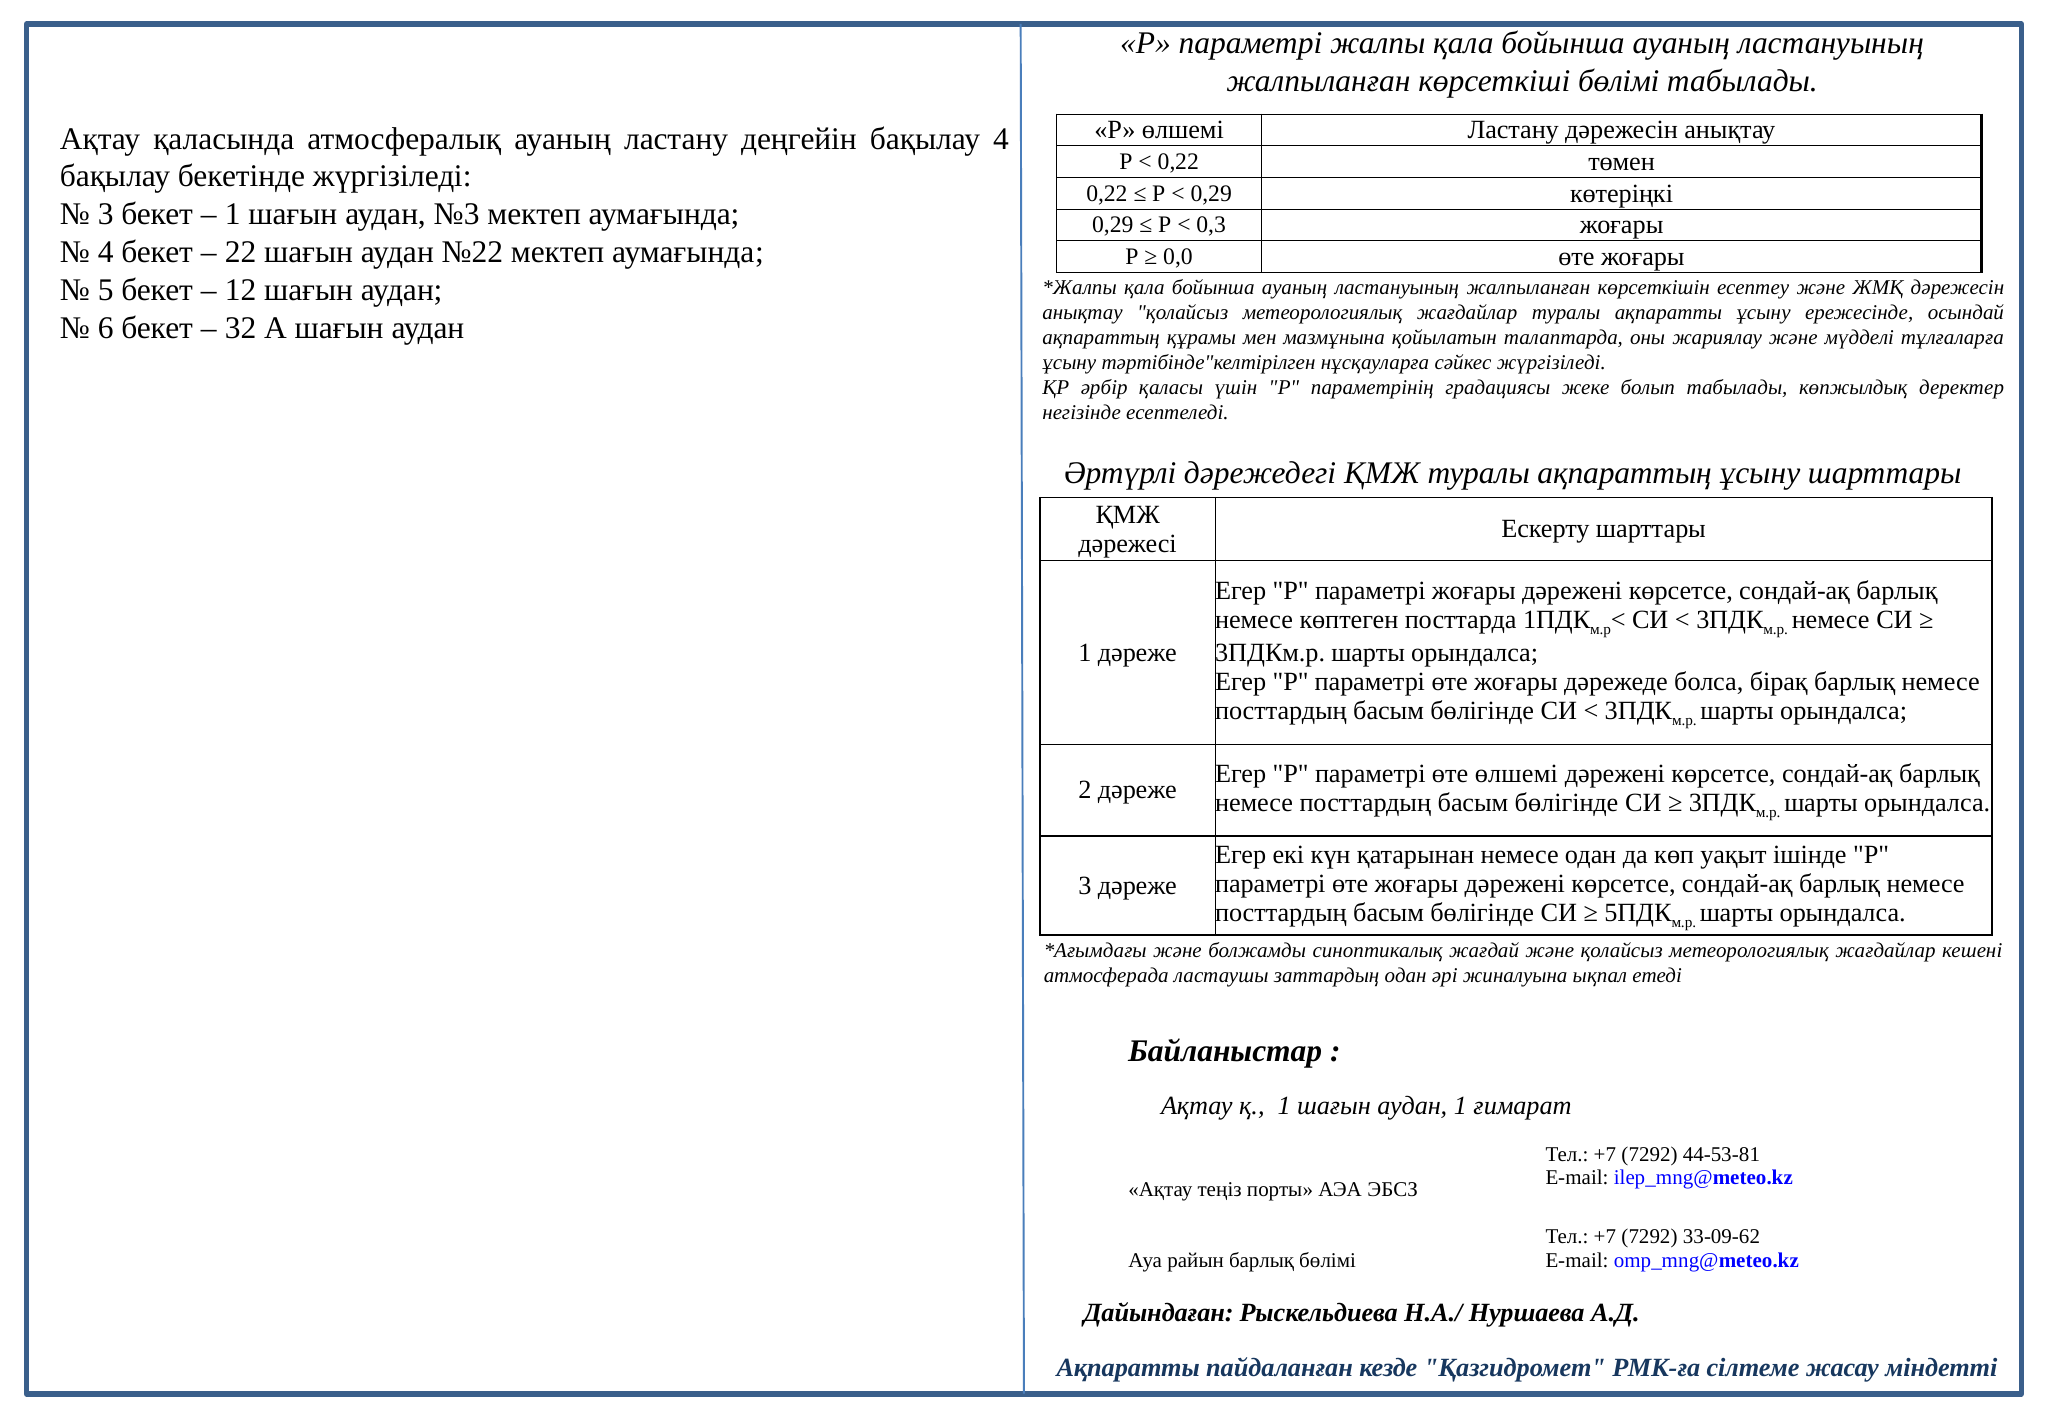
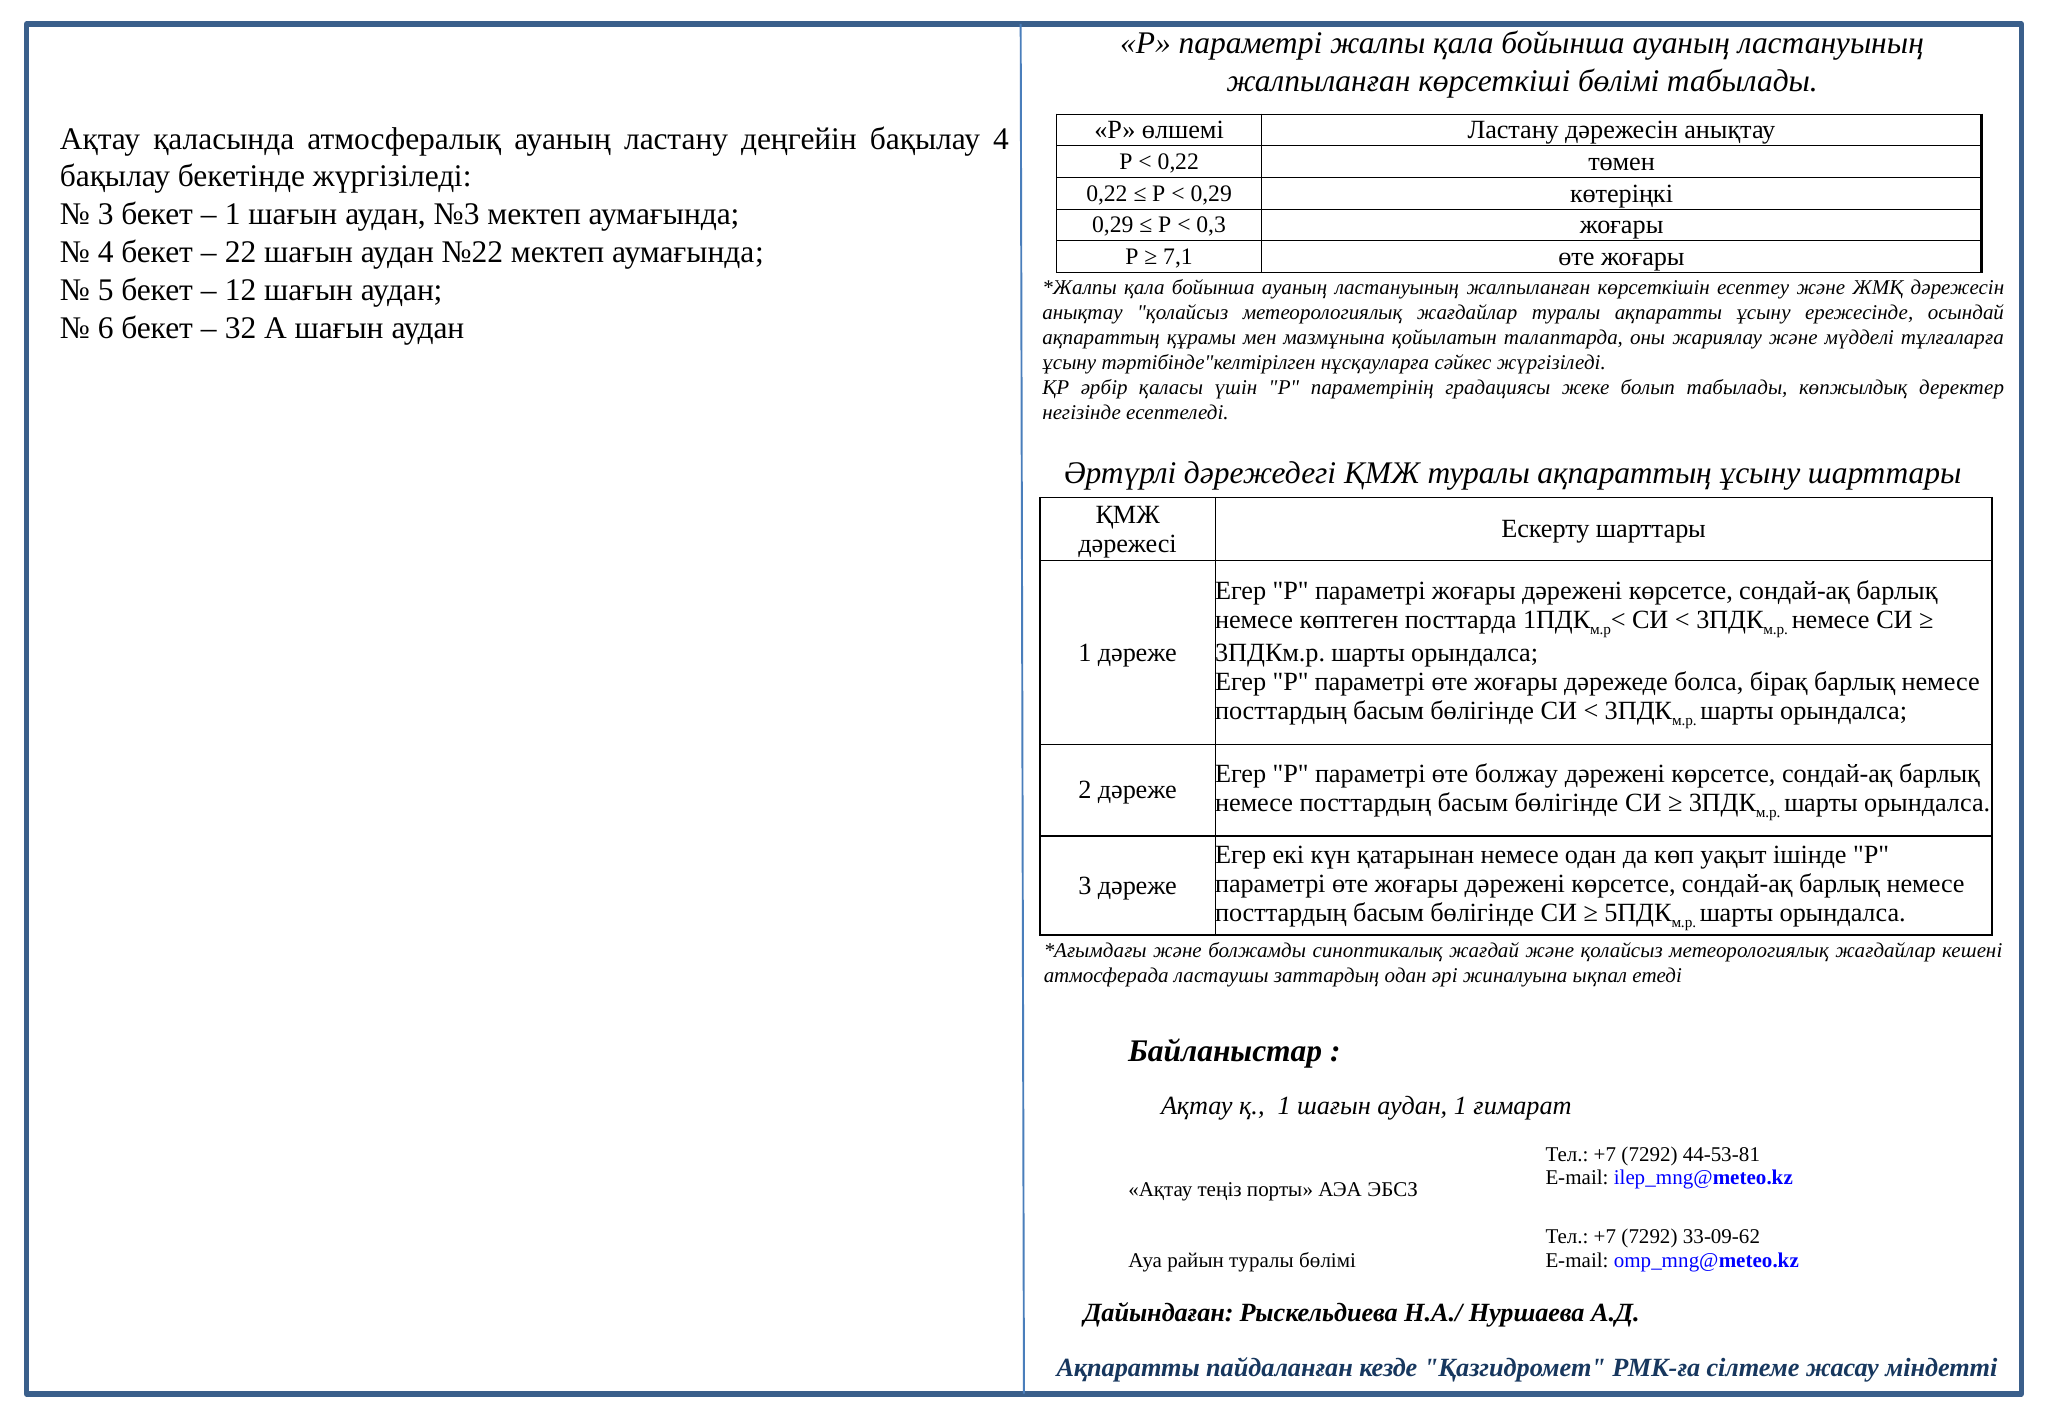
0,0: 0,0 -> 7,1 (1178, 257)
өте өлшемі: өлшемі -> болжау (1516, 774)
райын барлық: барлық -> туралы (1261, 1260)
